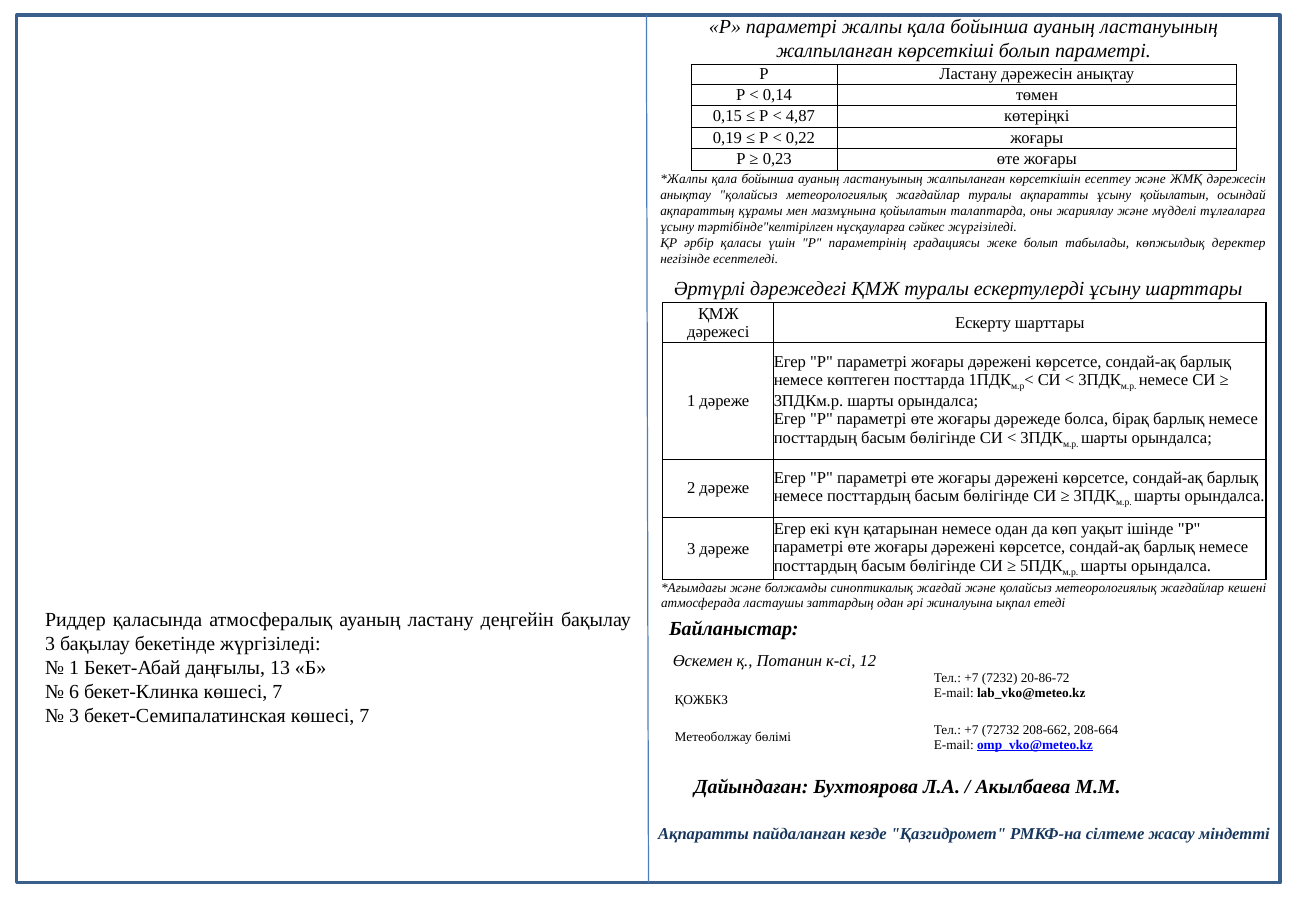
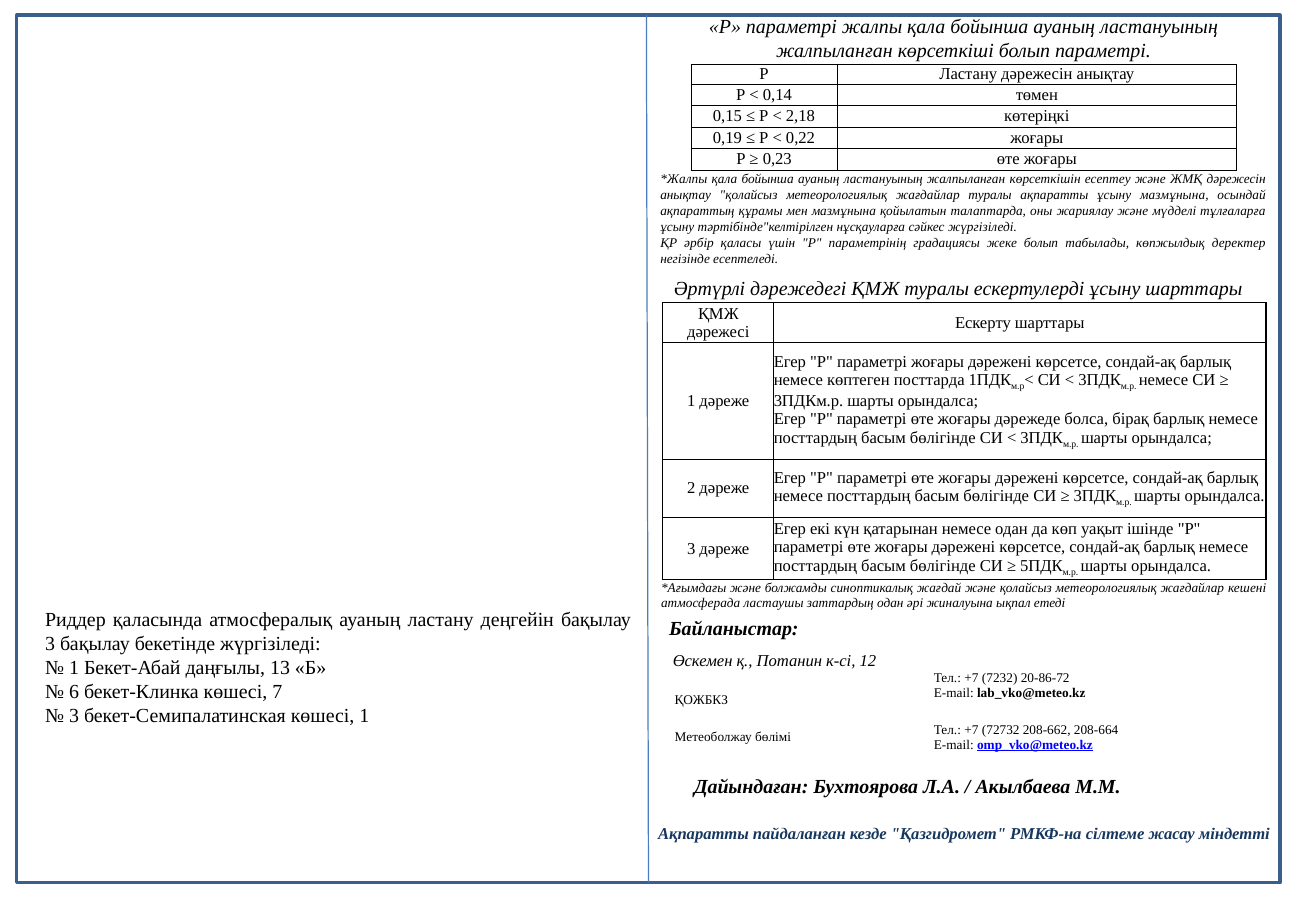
4,87: 4,87 -> 2,18 (800, 116)
ұсыну қойылатын: қойылатын -> мазмұнына (1174, 195)
бекет-Семипалатинская көшесі 7: 7 -> 1 (364, 716)
